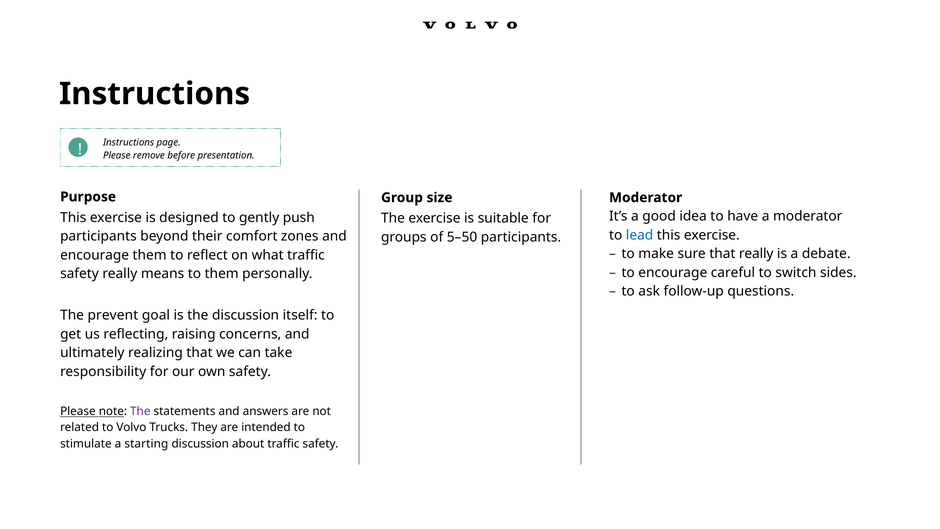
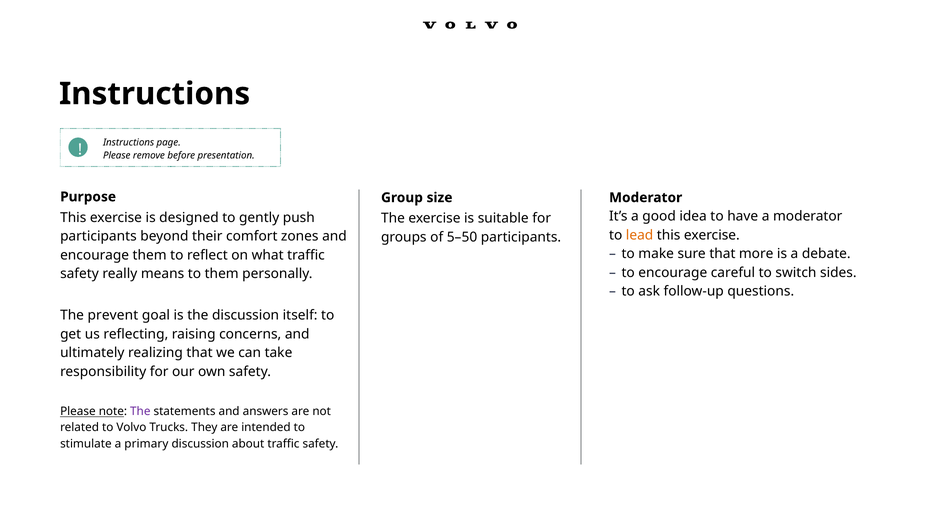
lead colour: blue -> orange (640, 235)
that really: really -> more (756, 254)
starting: starting -> primary (146, 443)
